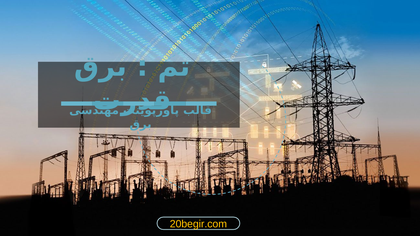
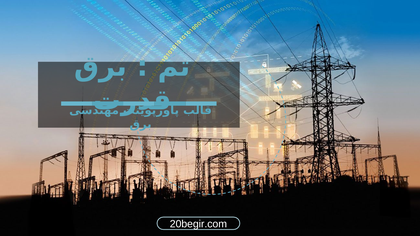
20begir.com colour: yellow -> white (198, 224)
